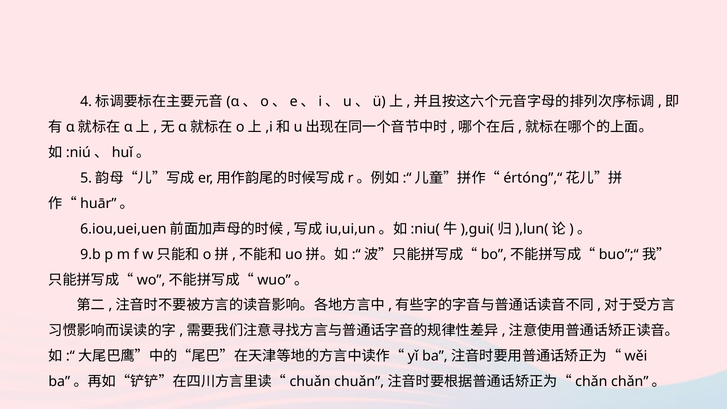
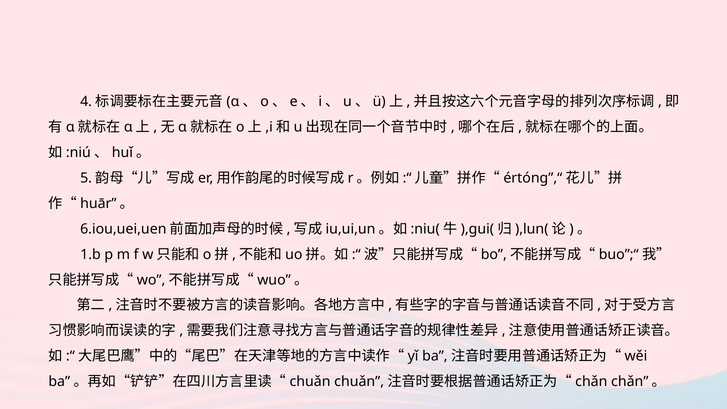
9.b: 9.b -> 1.b (90, 254)
